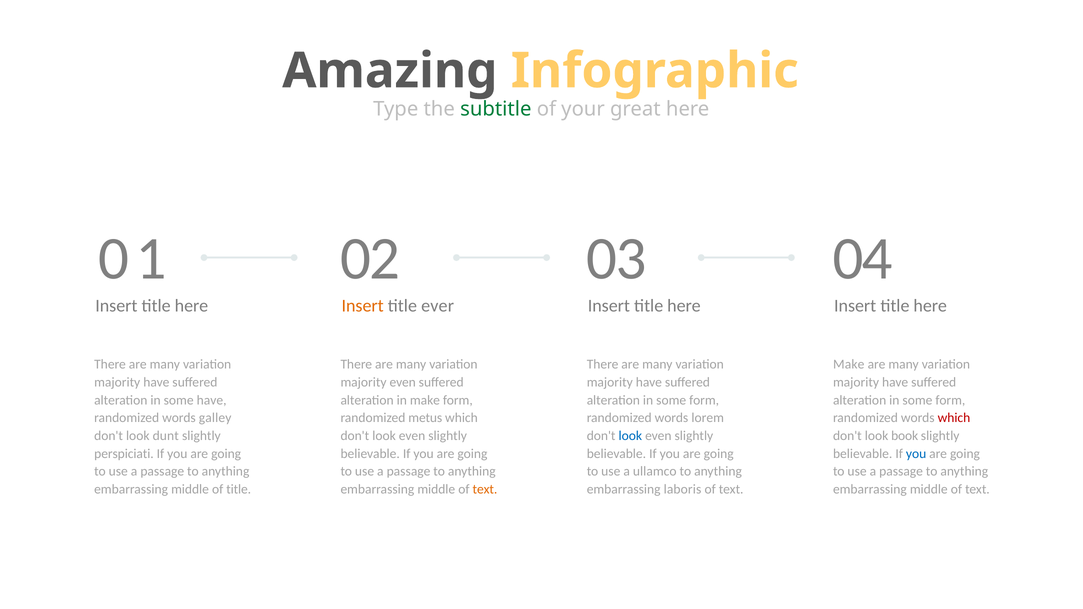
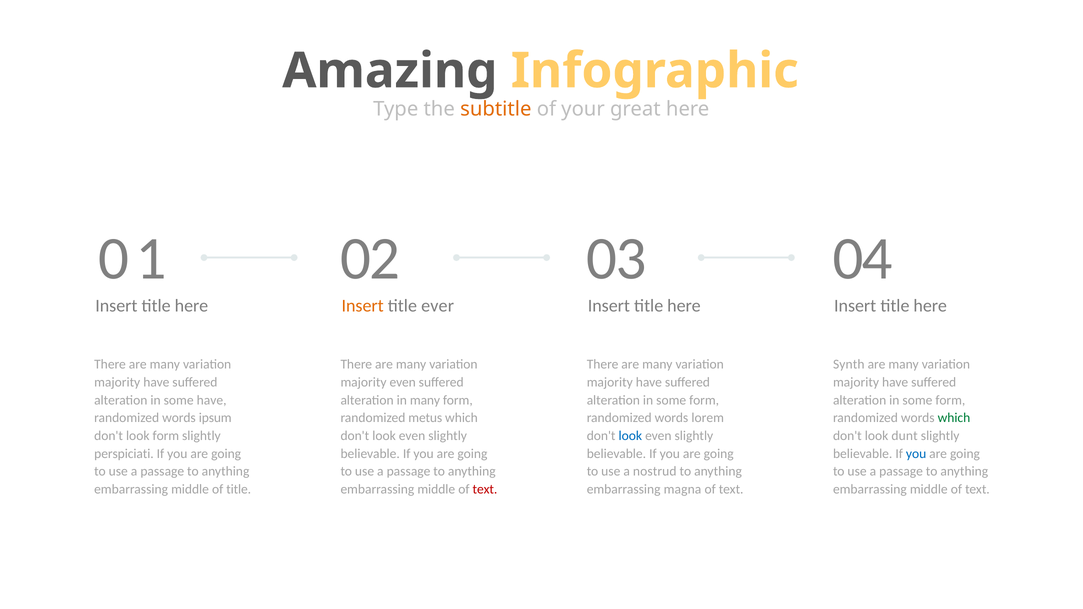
subtitle colour: green -> orange (496, 109)
Make: Make -> Synth (849, 364)
in make: make -> many (425, 400)
galley: galley -> ipsum (215, 418)
which colour: red -> green (954, 418)
look dunt: dunt -> form (166, 436)
book: book -> dunt (905, 436)
ullamco: ullamco -> nostrud (655, 472)
text colour: orange -> red (485, 489)
laboris: laboris -> magna (682, 489)
